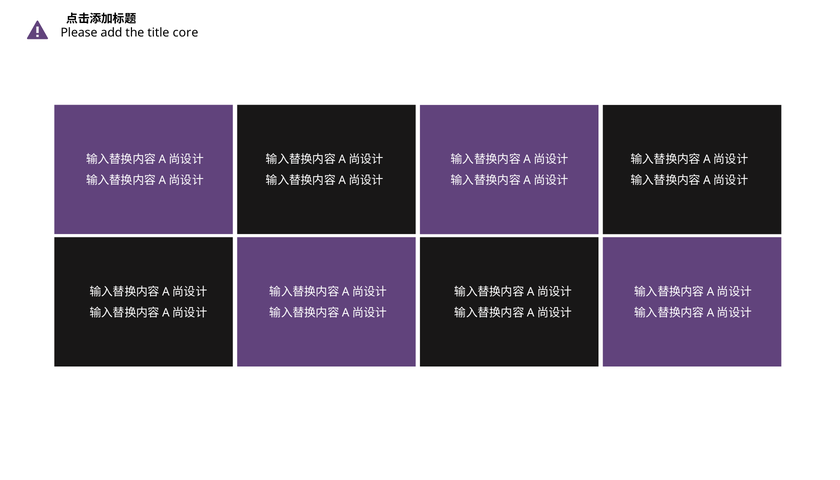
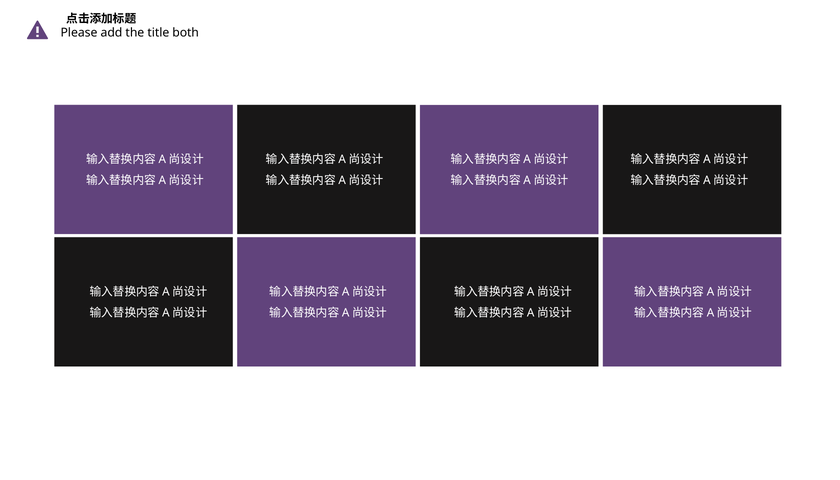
core: core -> both (186, 33)
